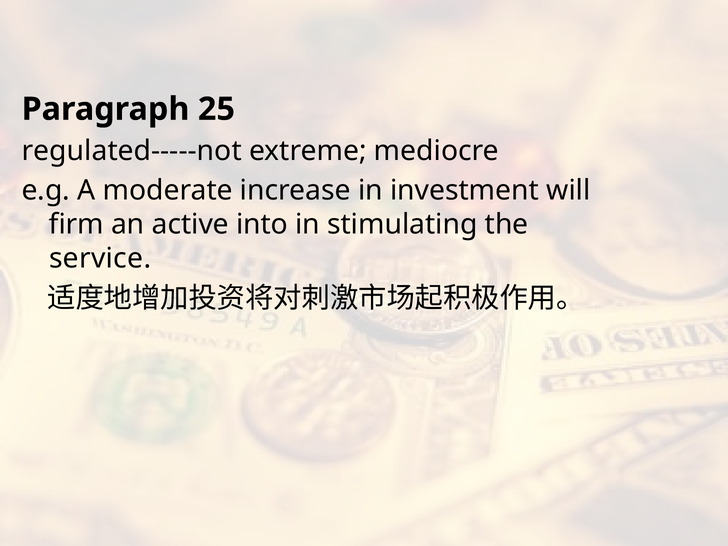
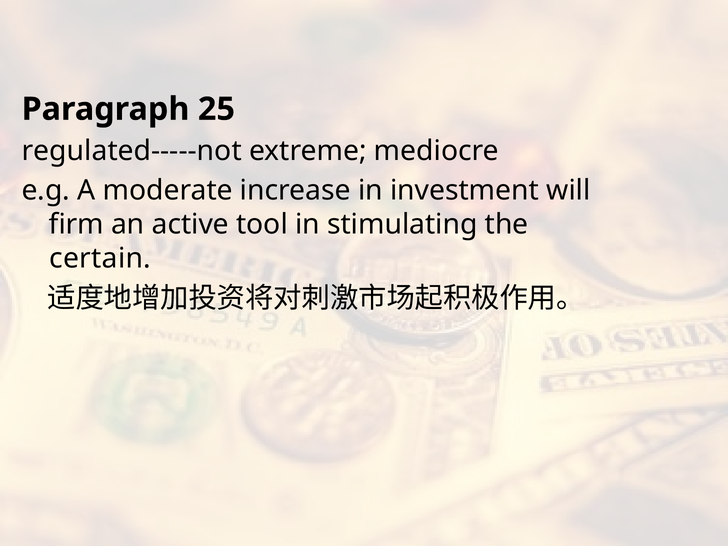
into: into -> tool (262, 225)
service: service -> certain (100, 259)
